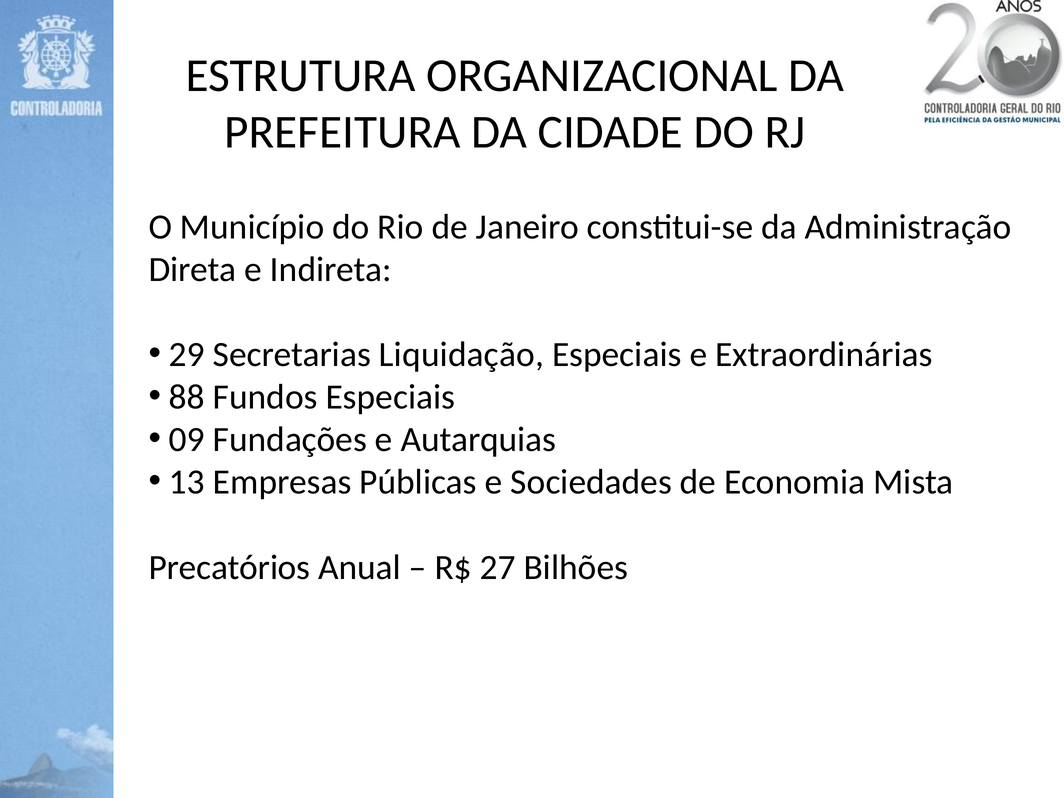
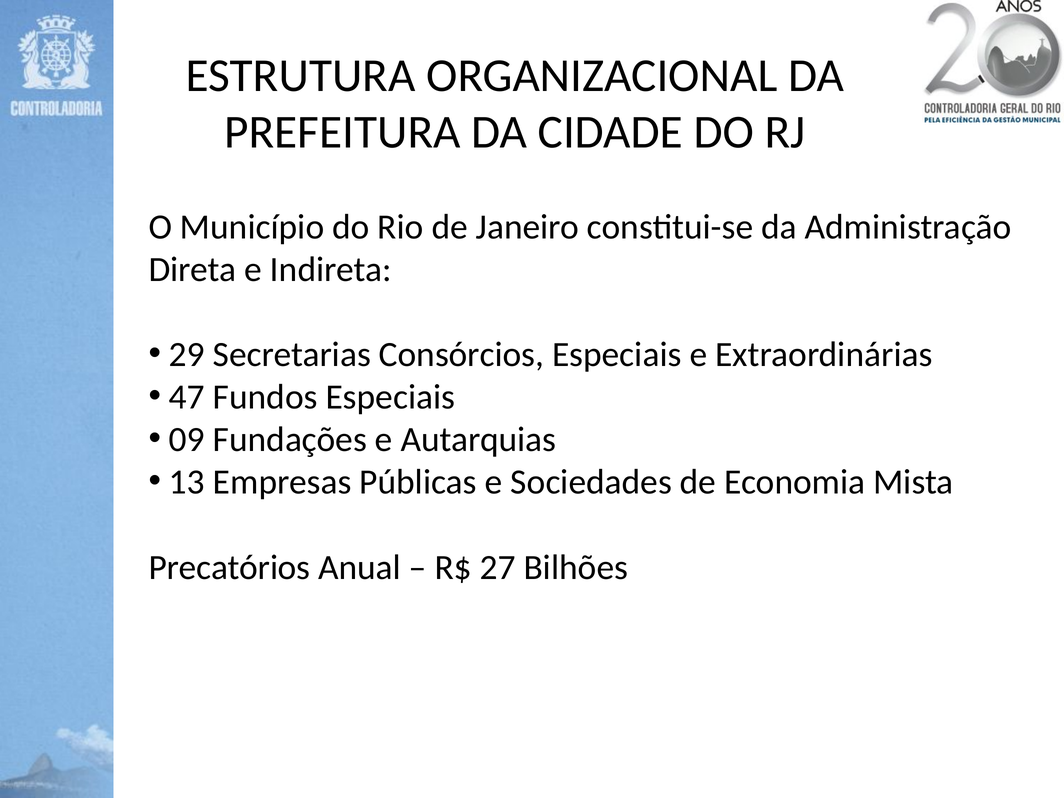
Liquidação: Liquidação -> Consórcios (462, 355)
88: 88 -> 47 (187, 397)
